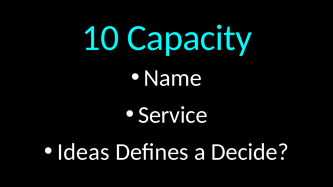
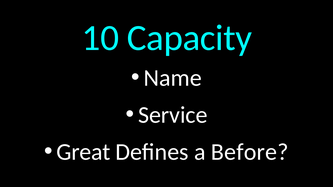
Ideas: Ideas -> Great (83, 152)
Decide: Decide -> Before (250, 152)
